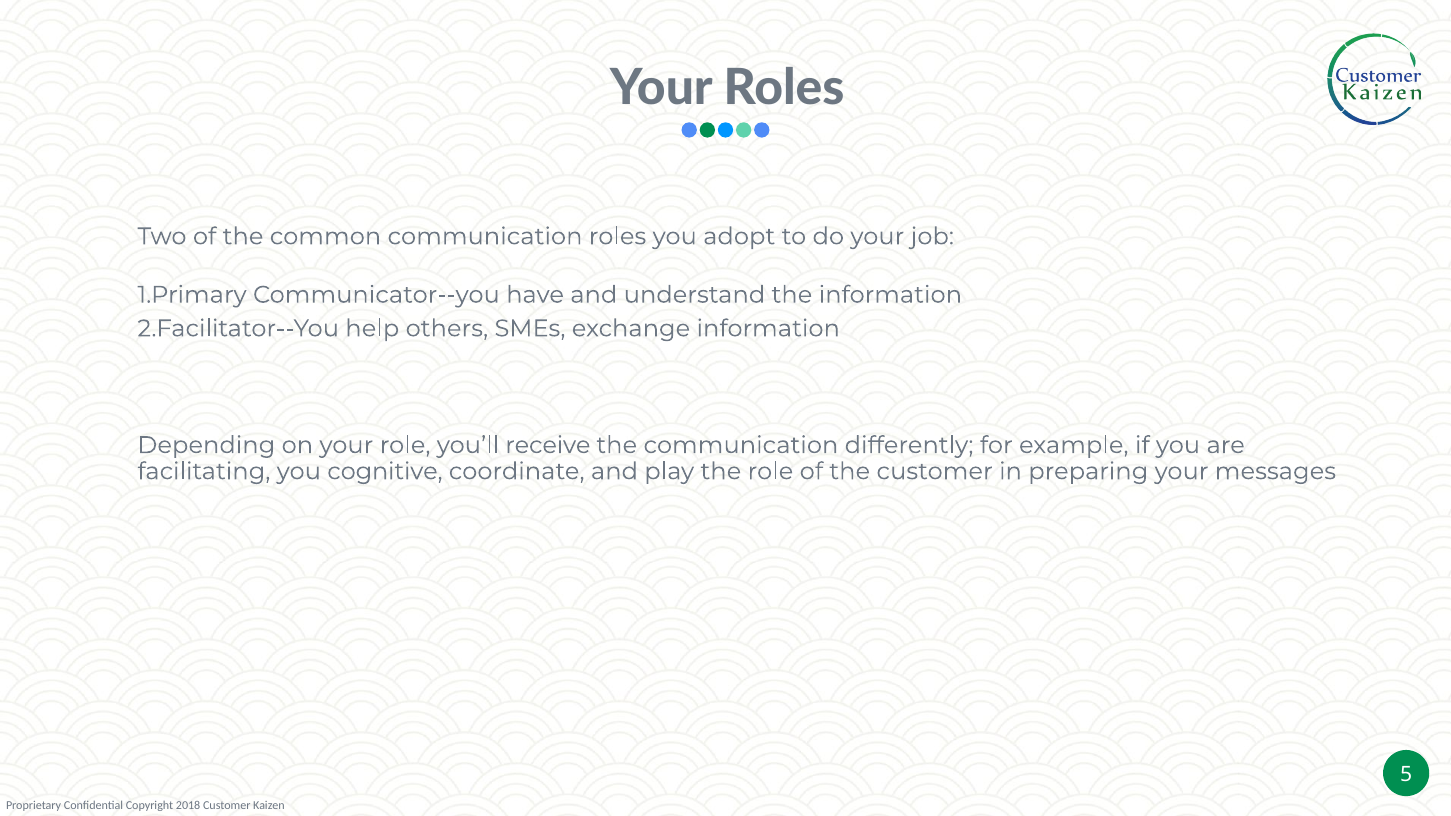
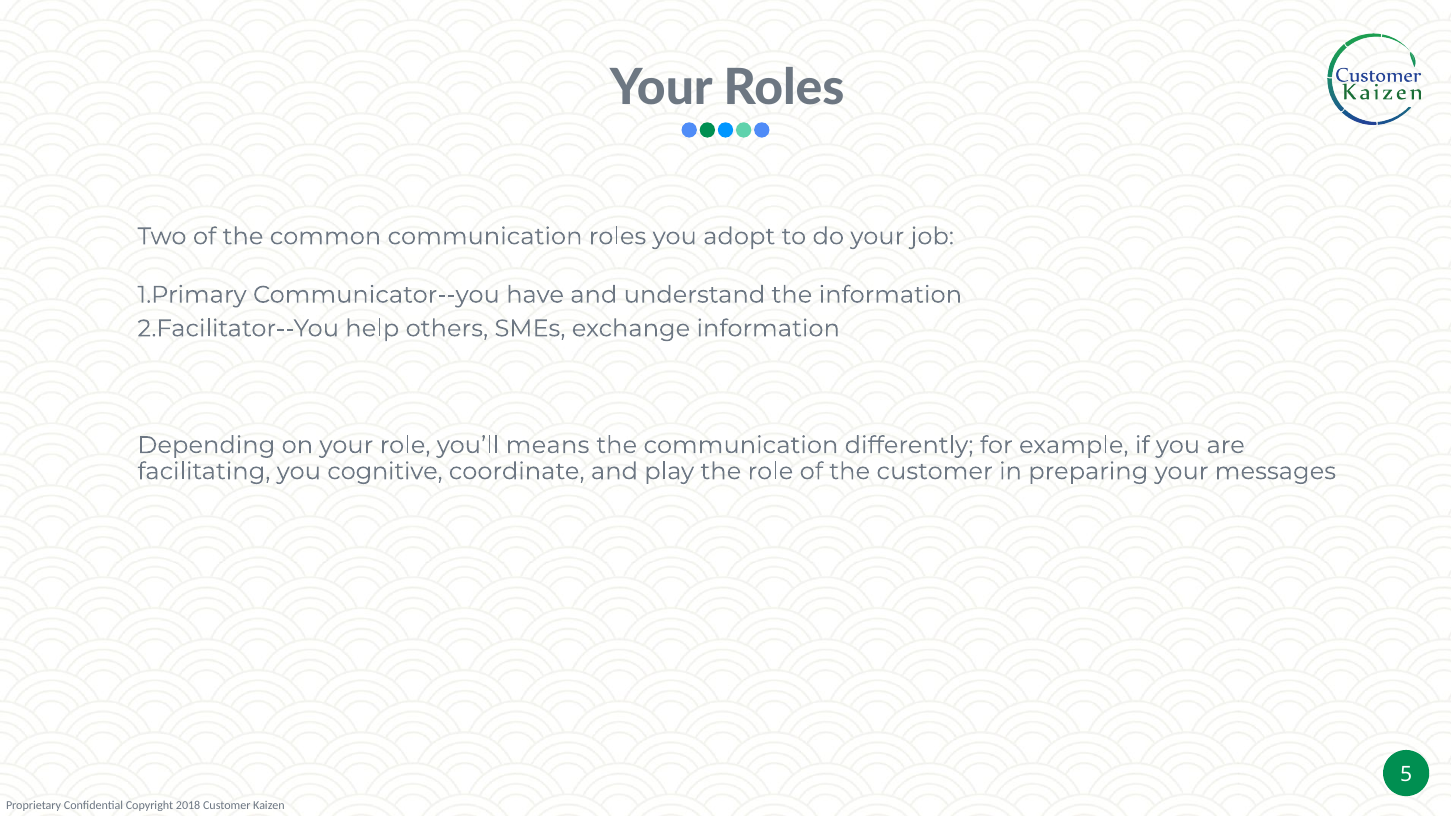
receive: receive -> means (548, 445)
